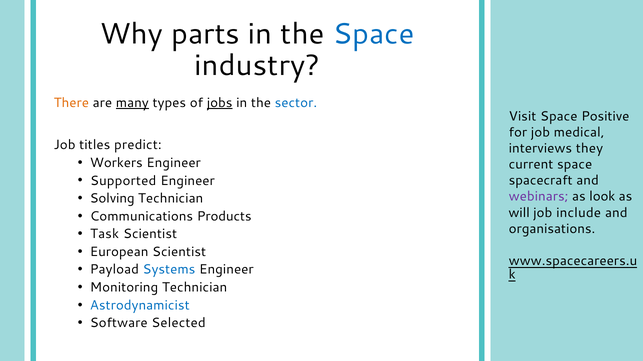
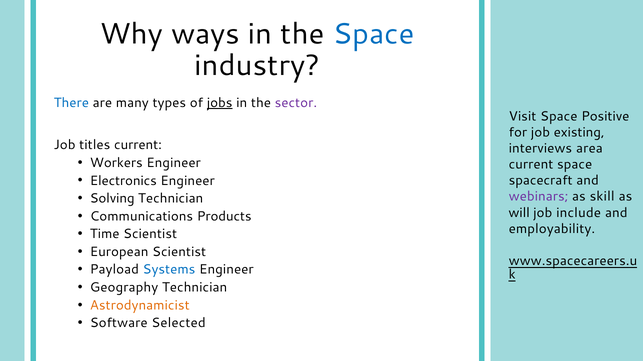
parts: parts -> ways (206, 34)
There colour: orange -> blue (71, 103)
many underline: present -> none (132, 103)
sector colour: blue -> purple (296, 103)
medical: medical -> existing (579, 133)
titles predict: predict -> current (138, 145)
they: they -> area (589, 149)
Supported: Supported -> Electronics (123, 181)
look: look -> skill (602, 197)
organisations: organisations -> employability (552, 229)
Task: Task -> Time (105, 234)
Monitoring: Monitoring -> Geography (124, 288)
Astrodynamicist colour: blue -> orange (140, 306)
